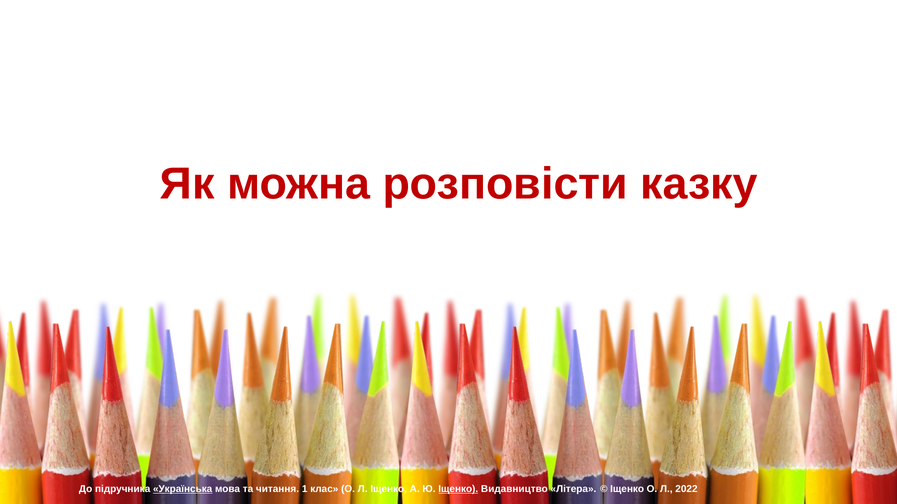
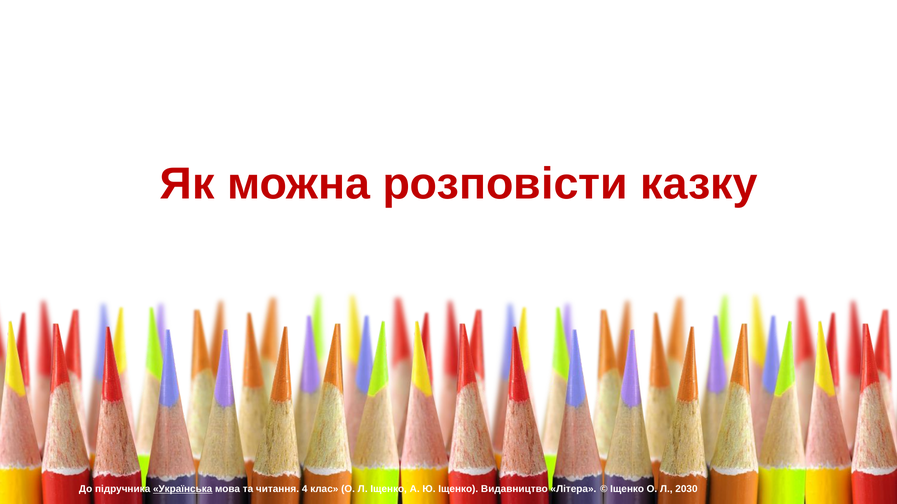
1: 1 -> 4 (305, 489)
Іщенко underline: present -> none (458, 489)
2022: 2022 -> 2030 (686, 489)
